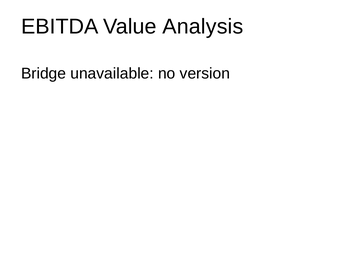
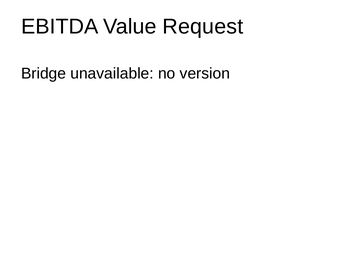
Analysis: Analysis -> Request (203, 27)
